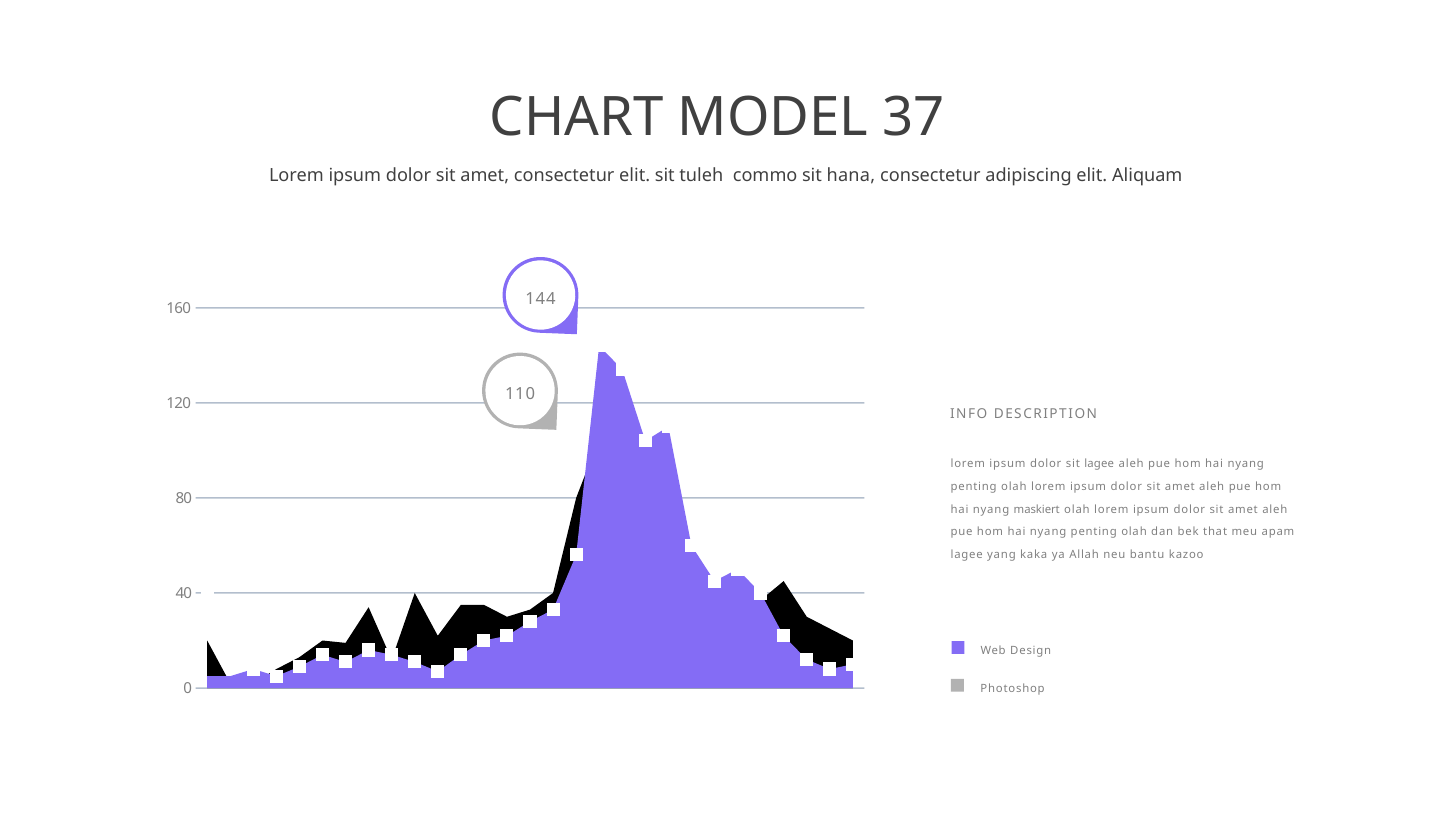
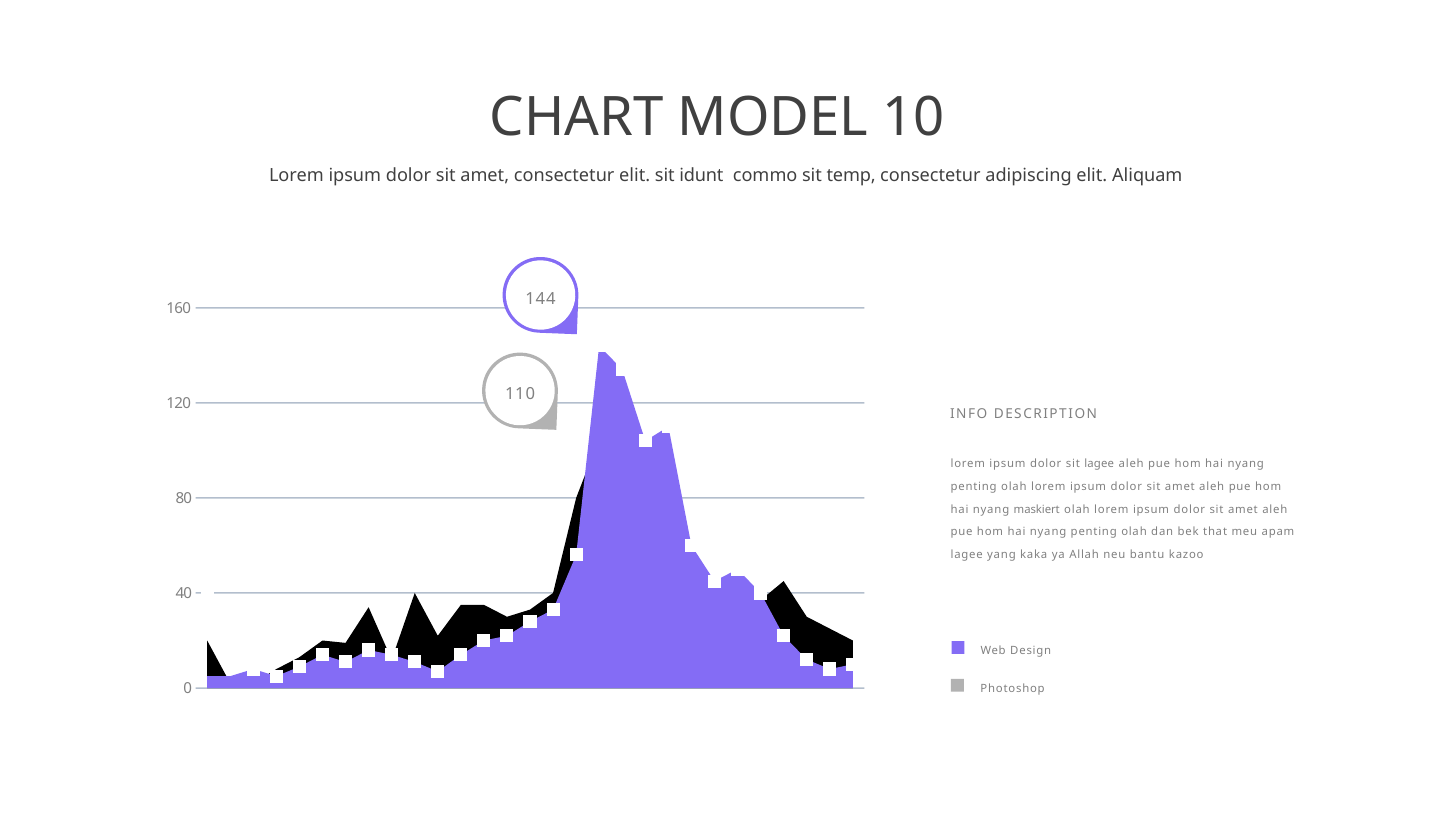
37: 37 -> 10 (913, 117)
tuleh: tuleh -> idunt (701, 176)
hana: hana -> temp (851, 176)
